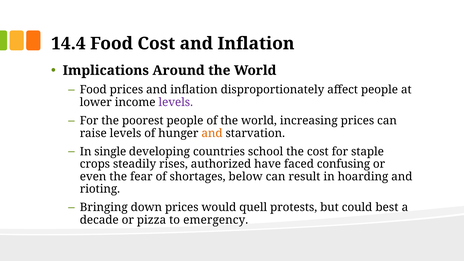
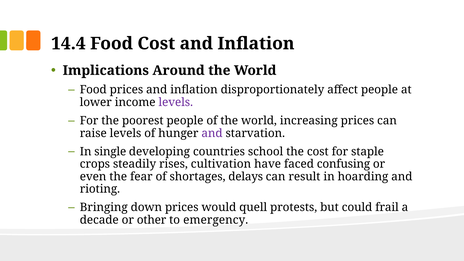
and colour: orange -> purple (212, 133)
authorized: authorized -> cultivation (221, 164)
below: below -> delays (246, 177)
best: best -> frail (387, 207)
pizza: pizza -> other (152, 220)
